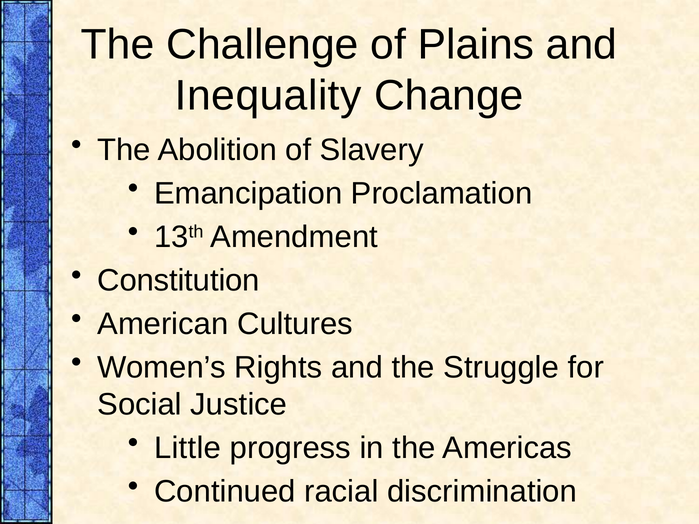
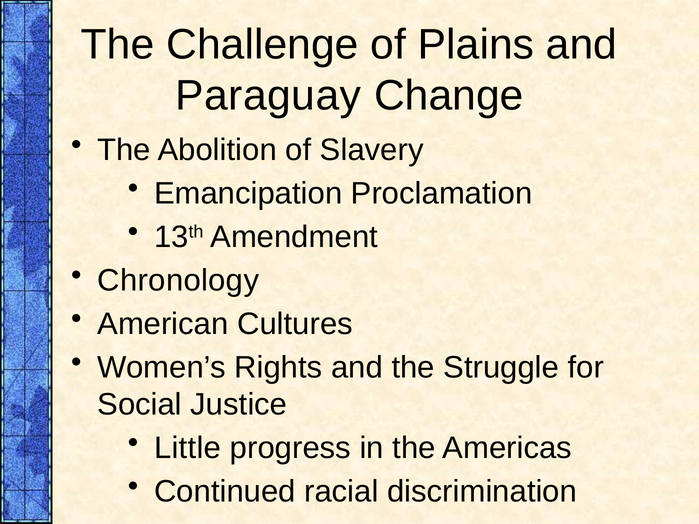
Inequality: Inequality -> Paraguay (268, 96)
Constitution: Constitution -> Chronology (178, 281)
